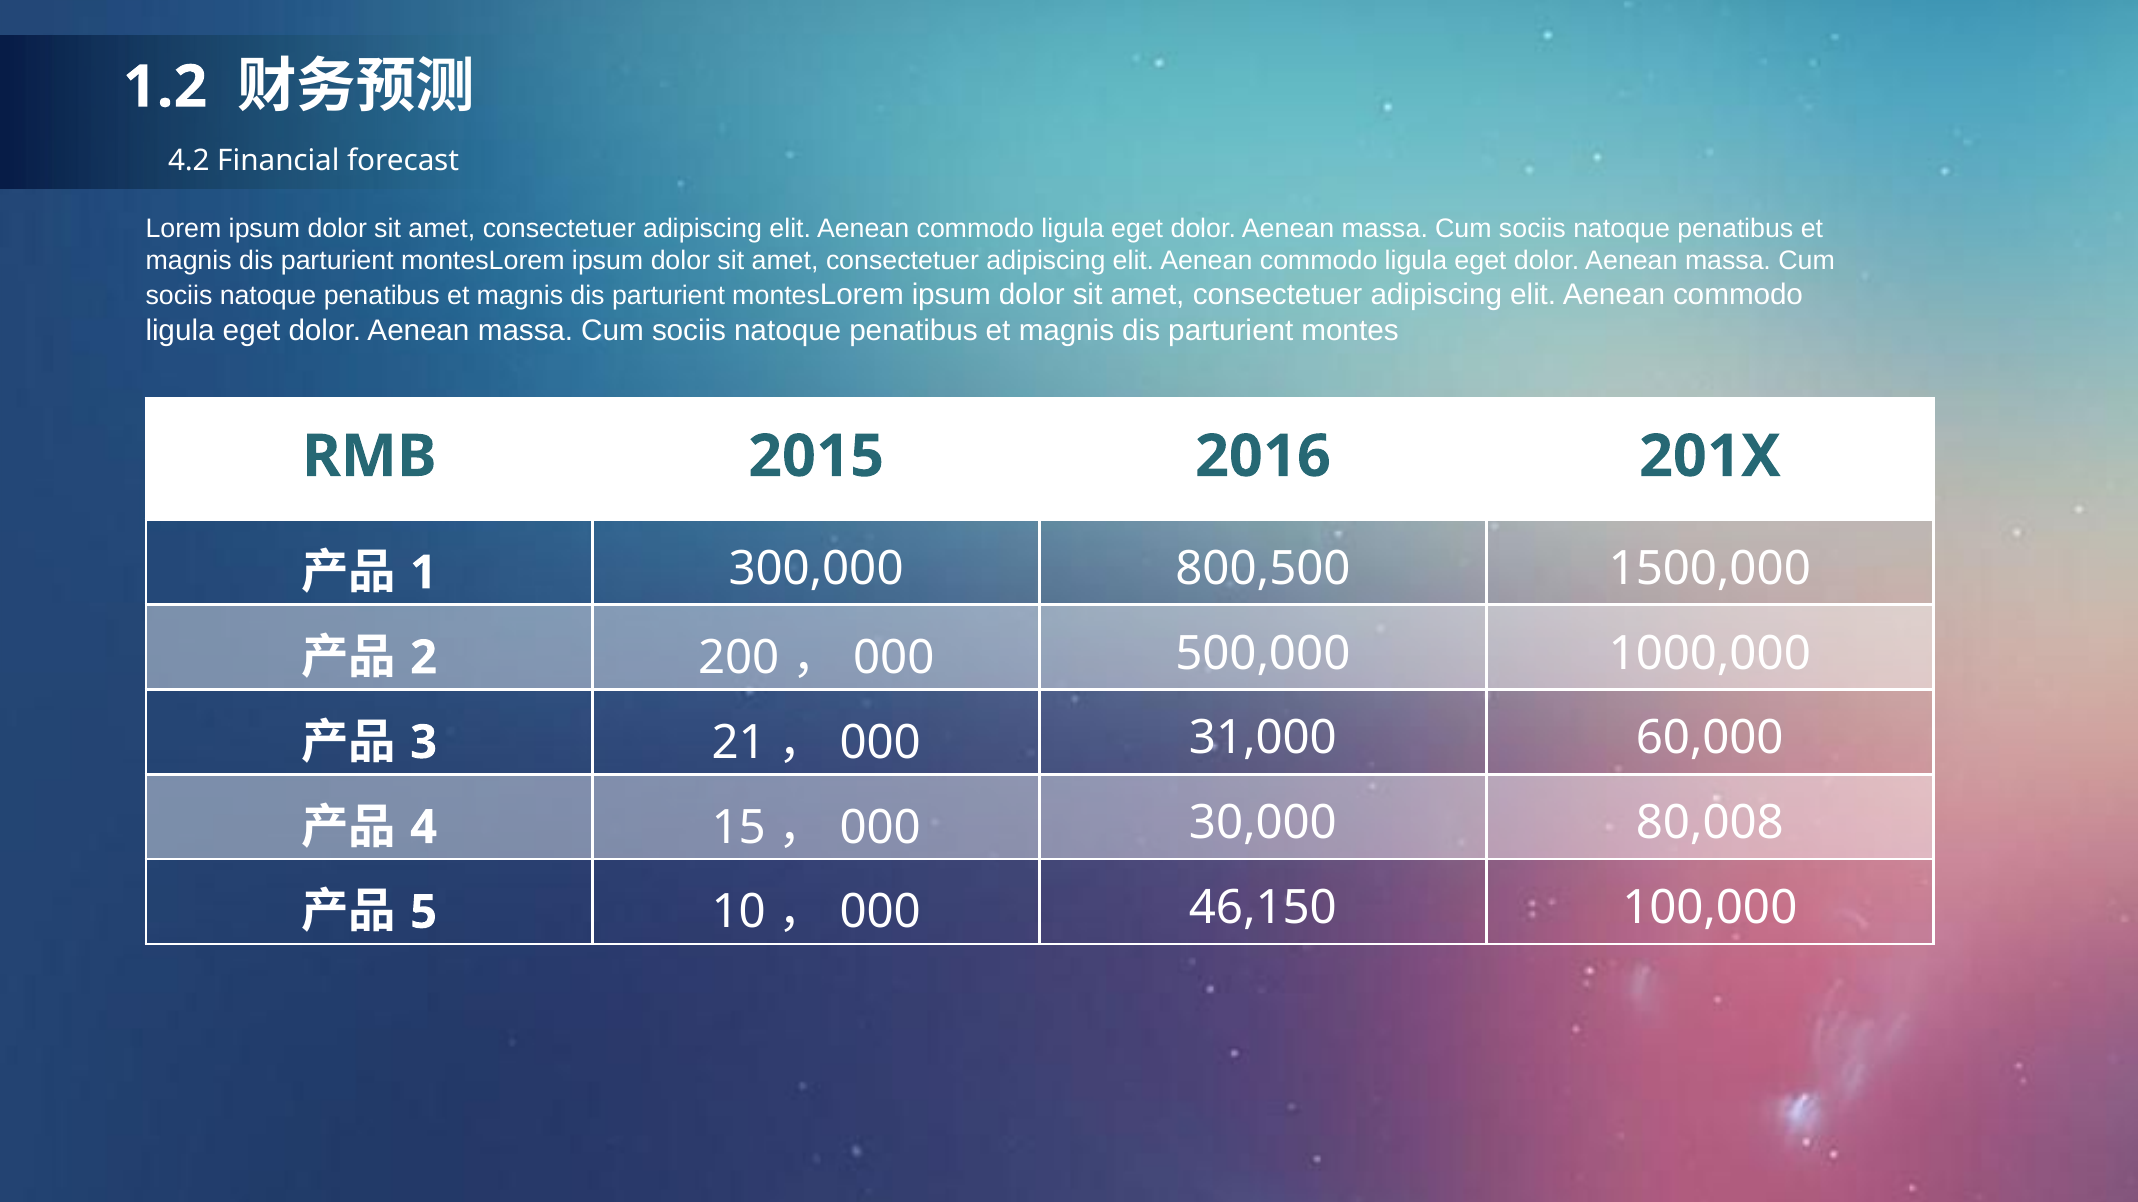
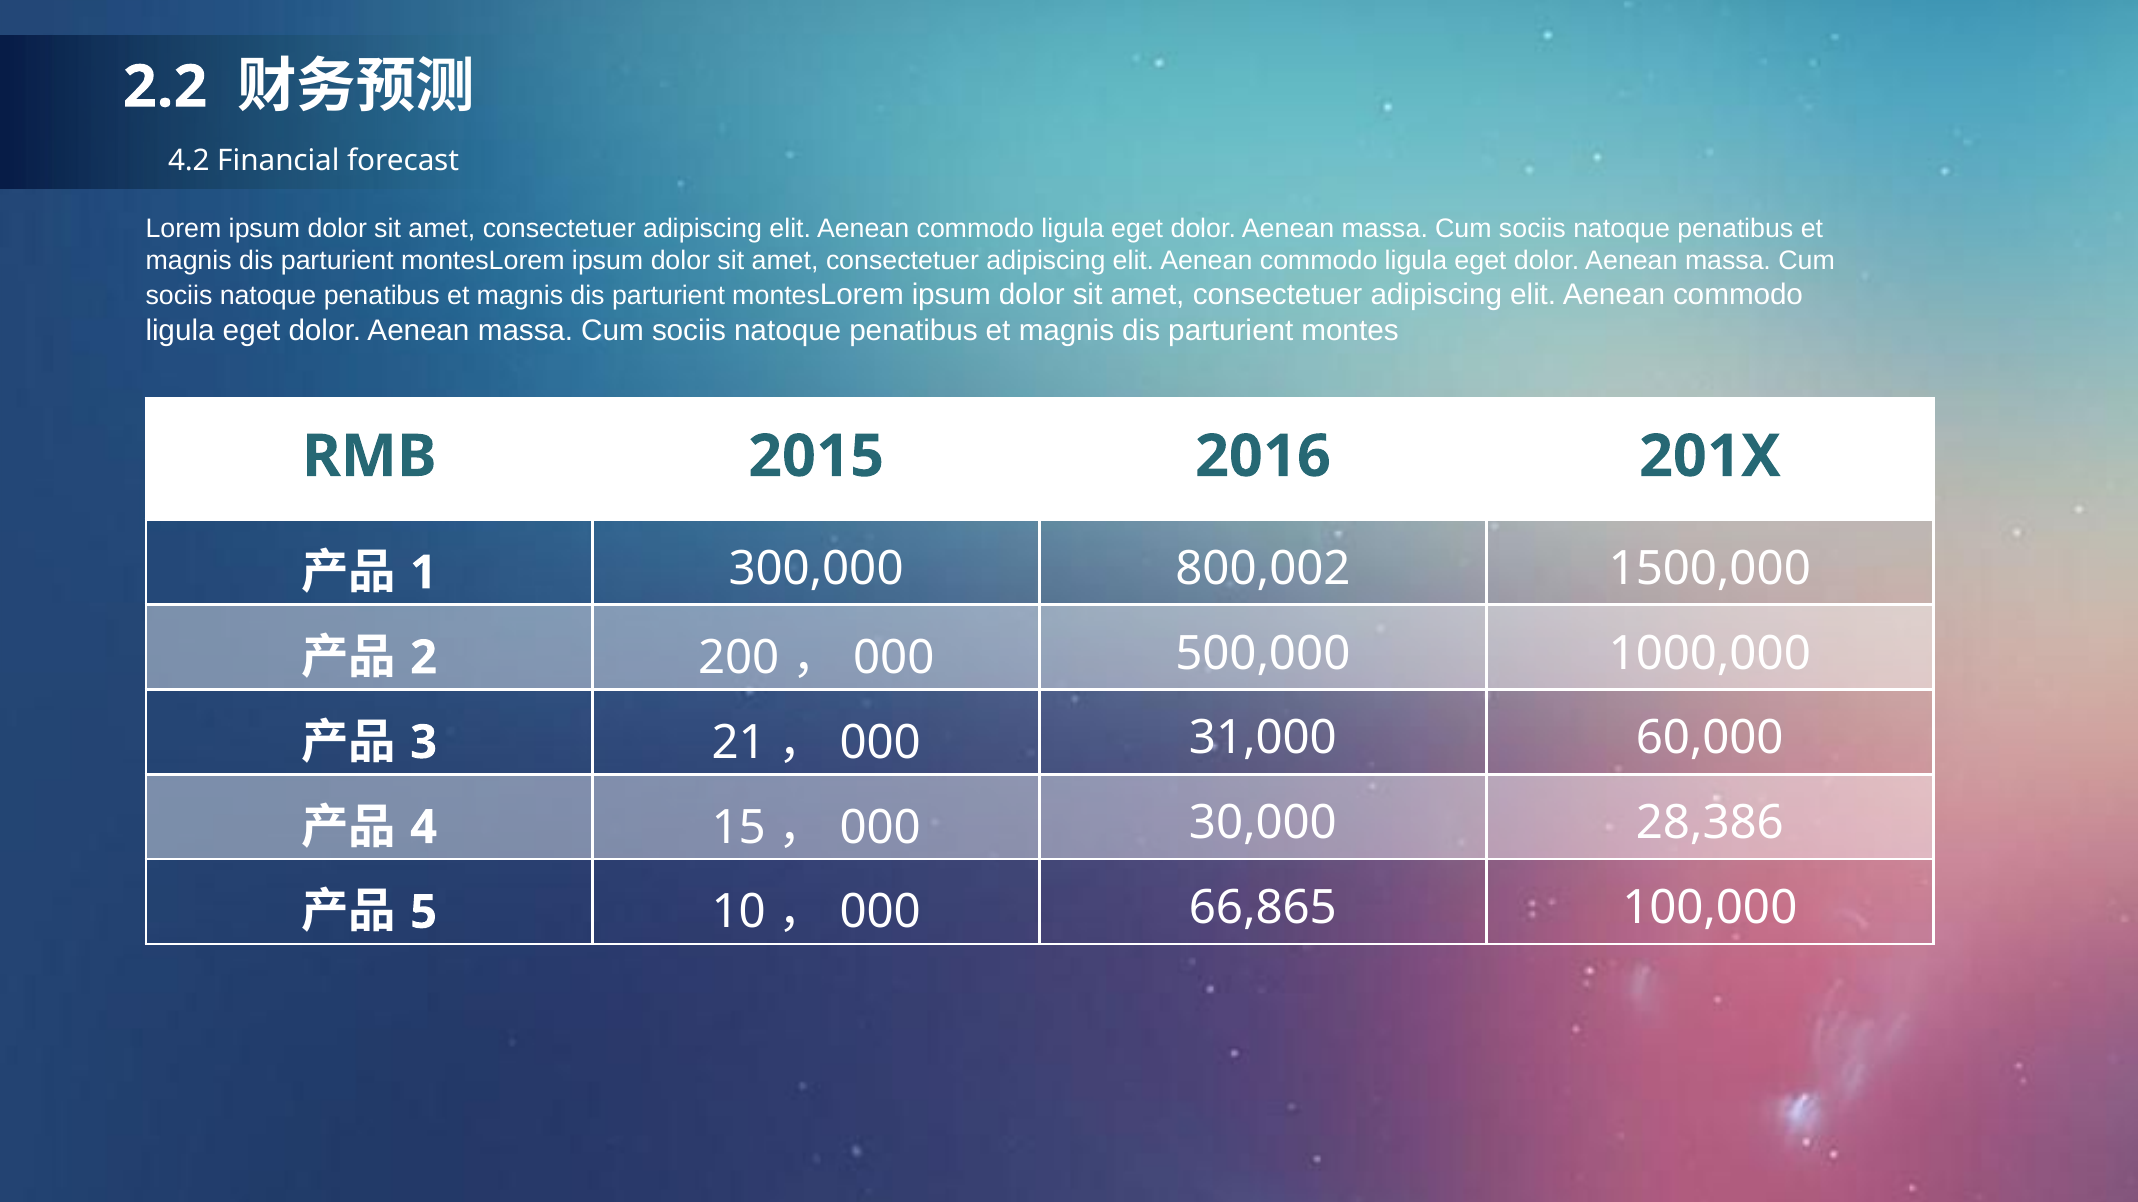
1.2: 1.2 -> 2.2 (165, 87)
800,500: 800,500 -> 800,002 (1263, 569)
80,008: 80,008 -> 28,386 (1710, 824)
46,150: 46,150 -> 66,865 (1263, 908)
